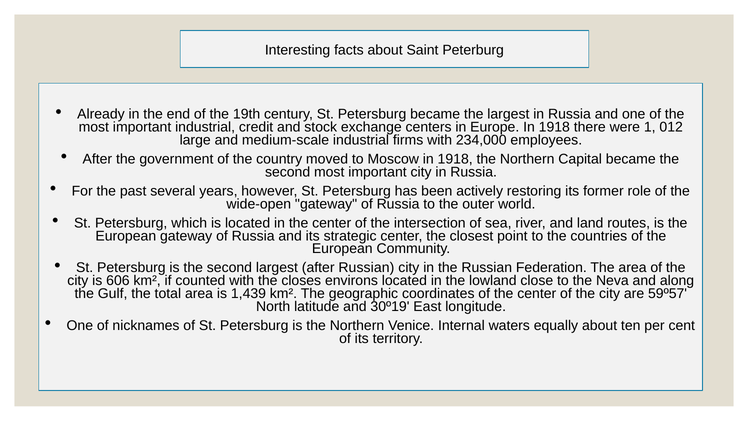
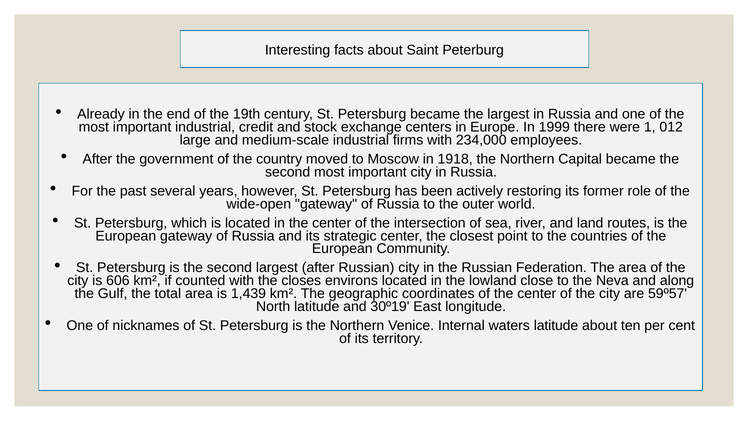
Europe In 1918: 1918 -> 1999 (554, 127)
waters equally: equally -> latitude (556, 325)
